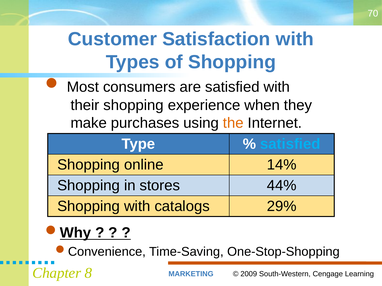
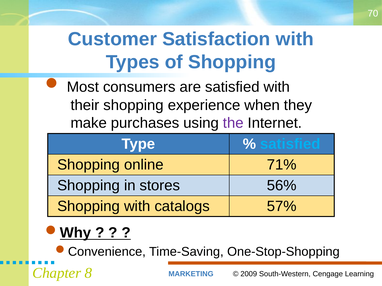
the colour: orange -> purple (233, 123)
14%: 14% -> 71% (282, 165)
44%: 44% -> 56% (282, 186)
29%: 29% -> 57% (282, 207)
